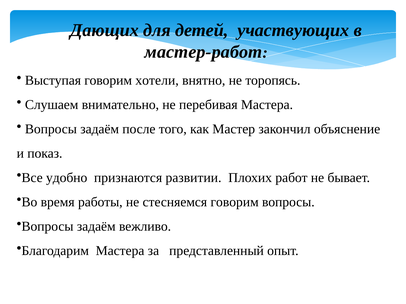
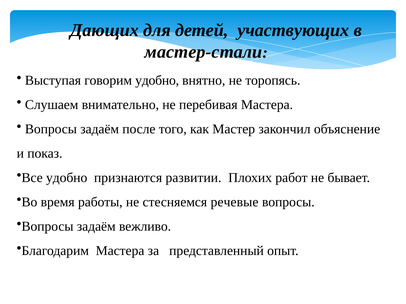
мастер-работ: мастер-работ -> мастер-стали (203, 52)
говорим хотели: хотели -> удобно (157, 80)
стесняемся говорим: говорим -> речевые (235, 202)
